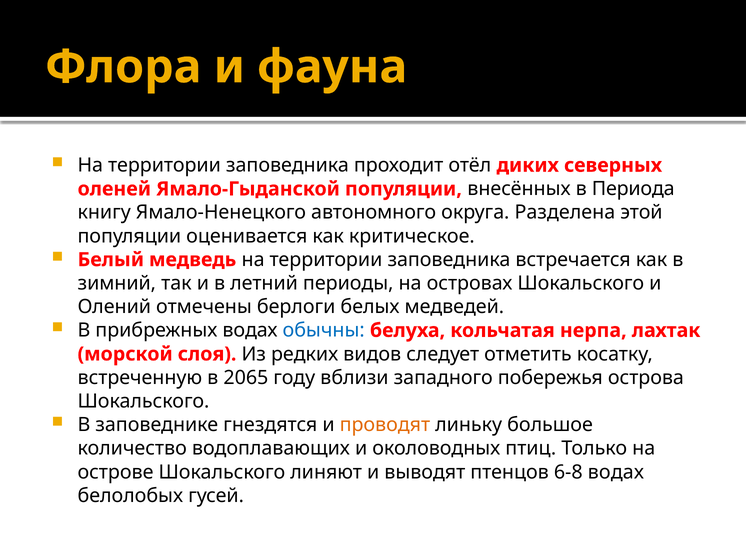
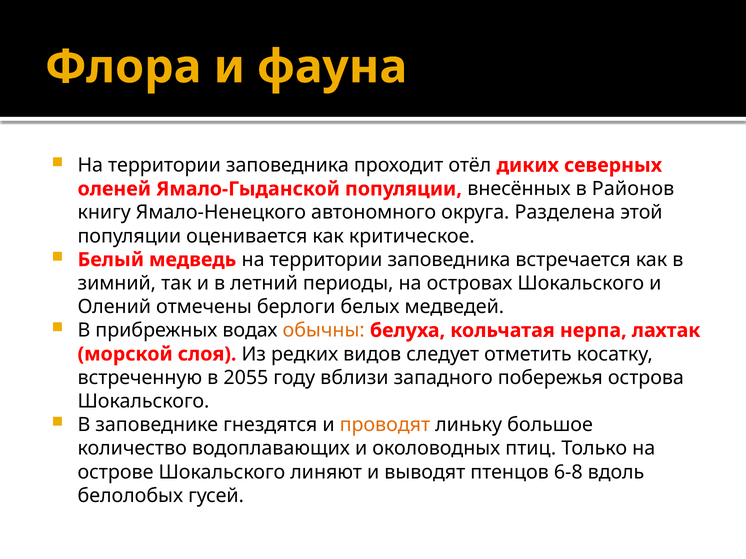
Периода: Периода -> Районов (633, 189)
обычны colour: blue -> orange (324, 331)
2065: 2065 -> 2055 (246, 378)
6-8 водах: водах -> вдоль (616, 472)
